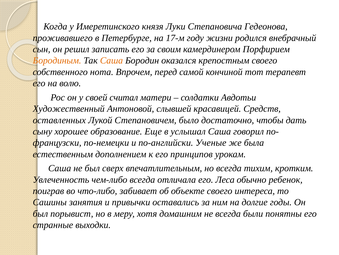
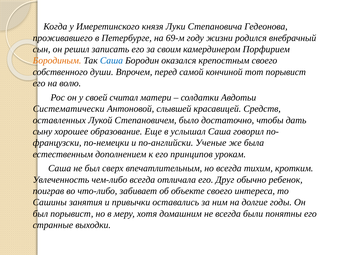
17-м: 17-м -> 69-м (175, 38)
Саша colour: orange -> blue (111, 60)
нота: нота -> души (102, 72)
тот терапевт: терапевт -> порывист (286, 72)
Художественный: Художественный -> Систематически (69, 108)
Леса: Леса -> Друг (225, 179)
